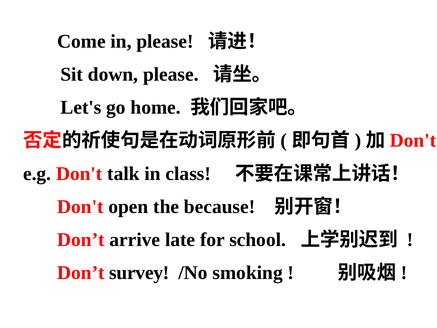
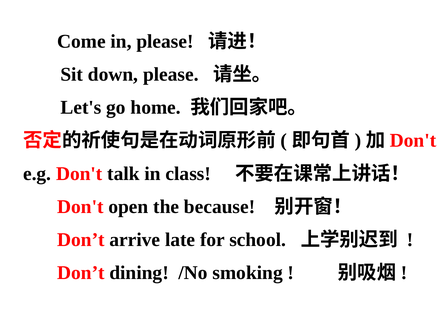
survey: survey -> dining (139, 273)
